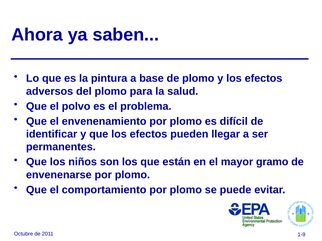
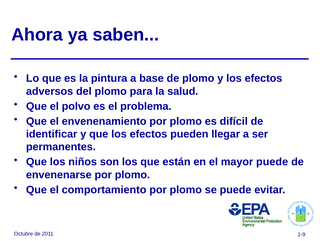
mayor gramo: gramo -> puede (272, 162)
